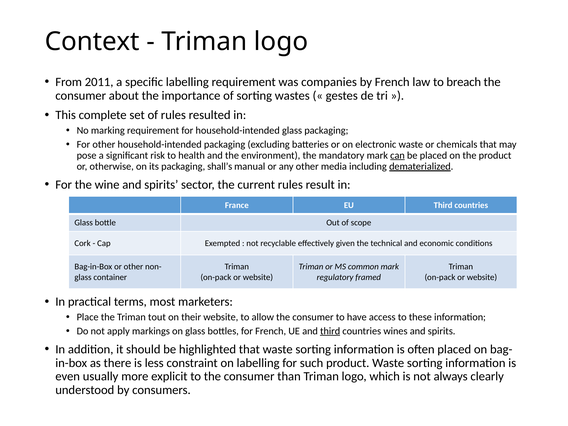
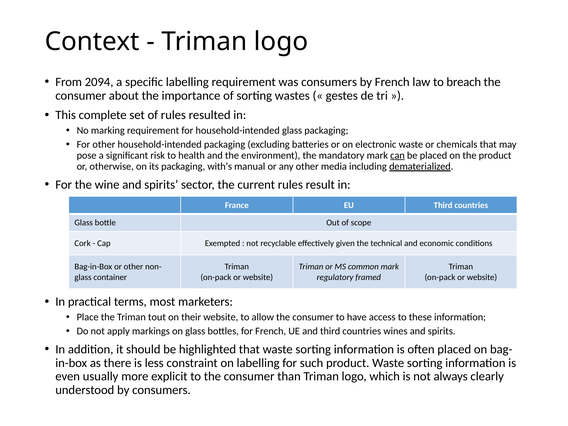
2011: 2011 -> 2094 (99, 82)
was companies: companies -> consumers (329, 82)
shall’s: shall’s -> with’s (220, 166)
third underline: present -> none (330, 331)
